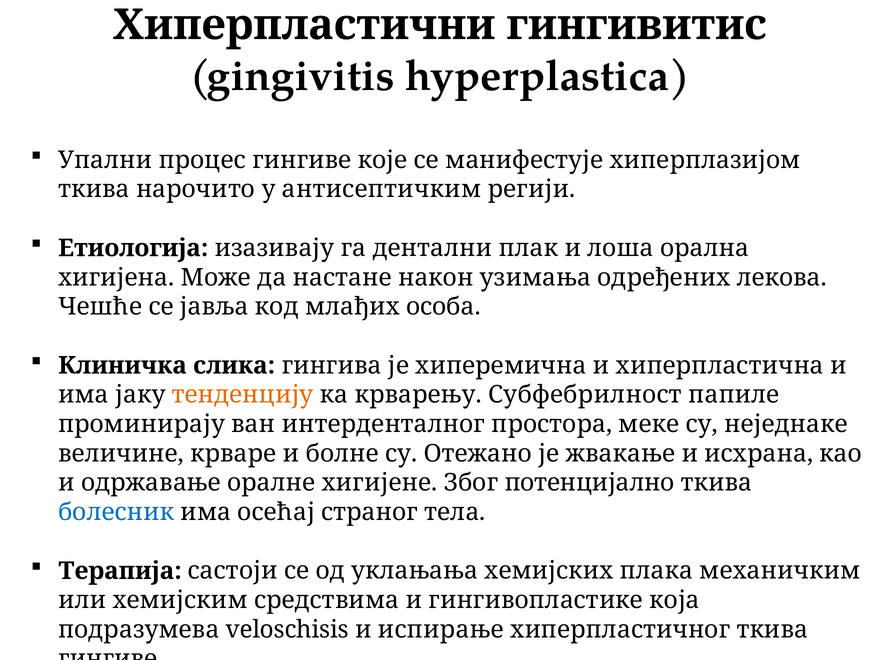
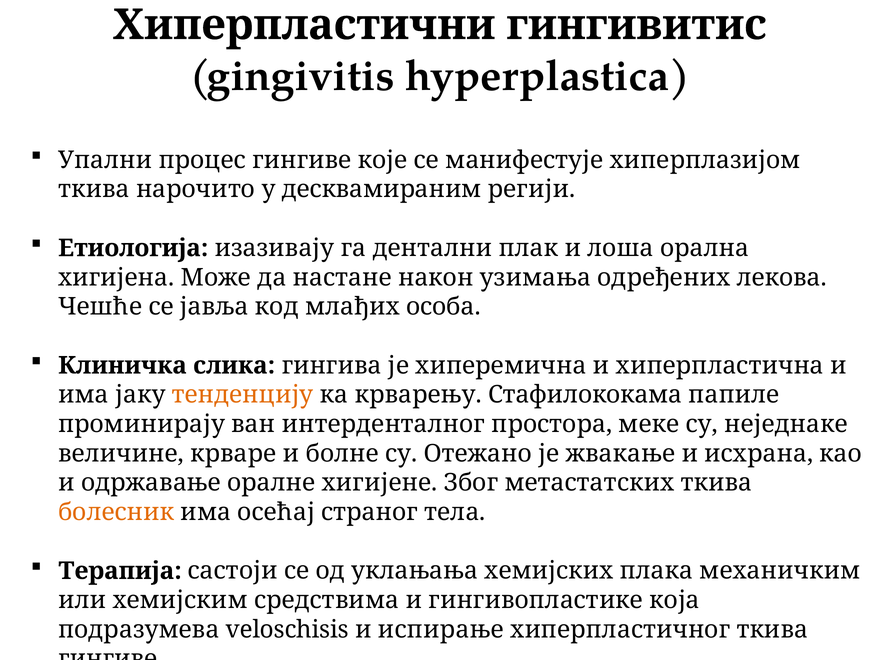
антисептичким: антисептичким -> десквамираним (382, 189)
Субфебрилност: Субфебрилност -> Стафилококама (585, 395)
потенцијално: потенцијално -> метастатских (589, 483)
болесник colour: blue -> orange (116, 512)
